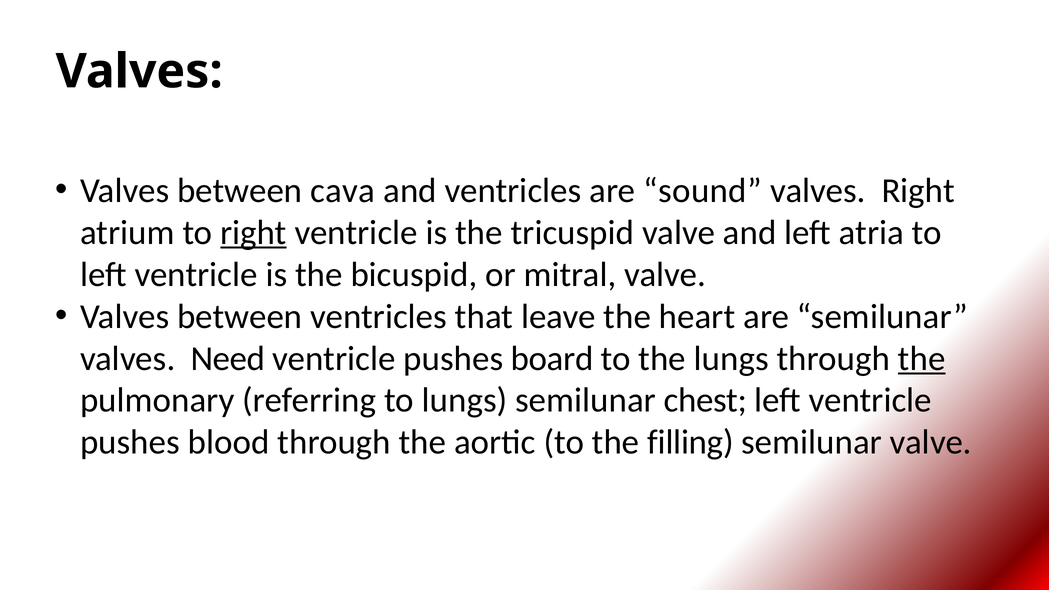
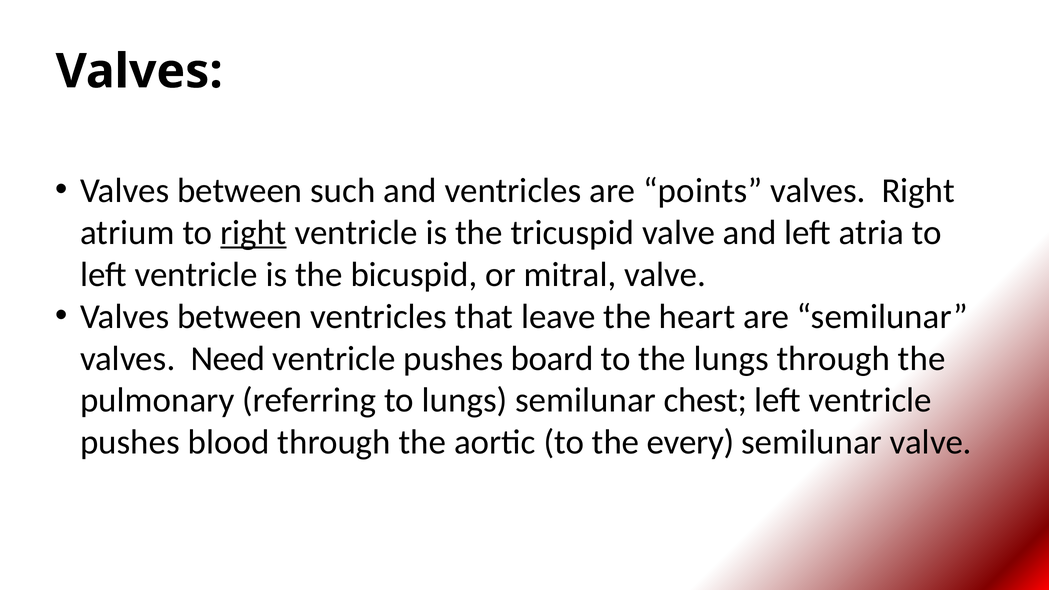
cava: cava -> such (343, 191)
sound: sound -> points (703, 191)
the underline: present -> none (922, 359)
filling: filling -> every (691, 442)
